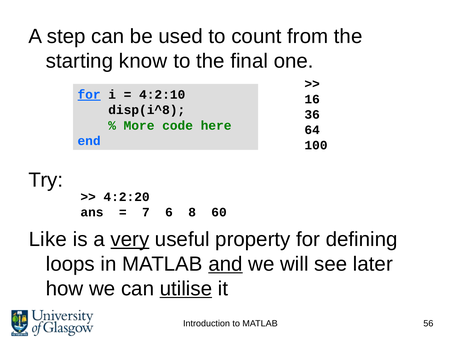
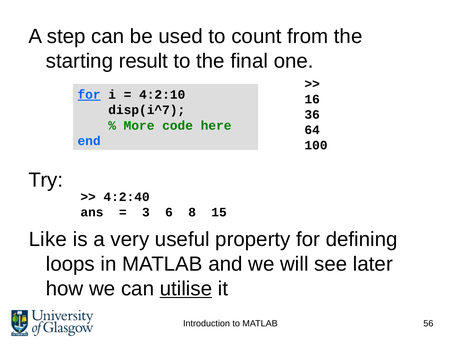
know: know -> result (143, 61)
disp(i^8: disp(i^8 -> disp(i^7 (147, 110)
4:2:20: 4:2:20 -> 4:2:40 (127, 197)
7: 7 -> 3 (146, 212)
60: 60 -> 15 (219, 212)
very underline: present -> none (130, 239)
and underline: present -> none (225, 264)
